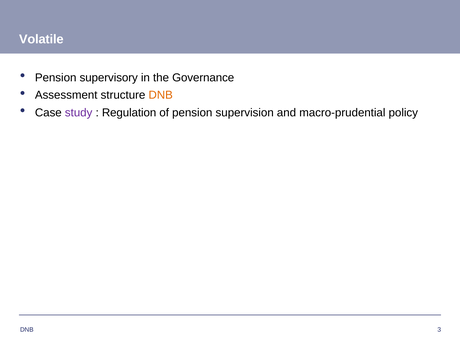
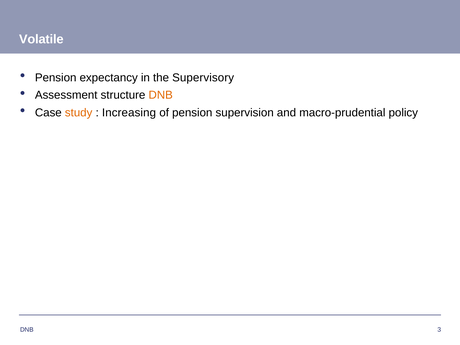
supervisory: supervisory -> expectancy (109, 78)
Governance: Governance -> Supervisory (203, 78)
study colour: purple -> orange (79, 113)
Regulation: Regulation -> Increasing (129, 113)
